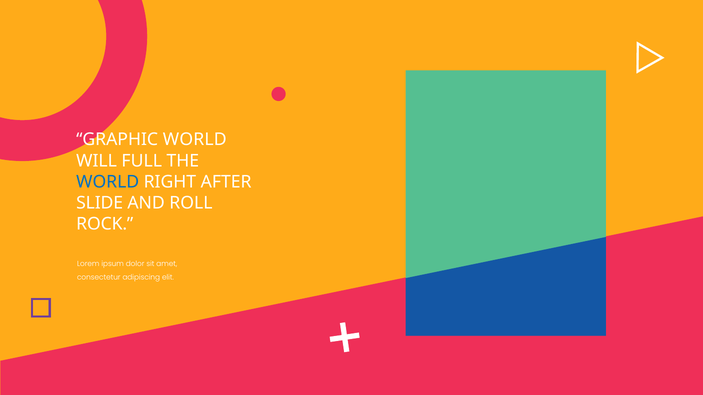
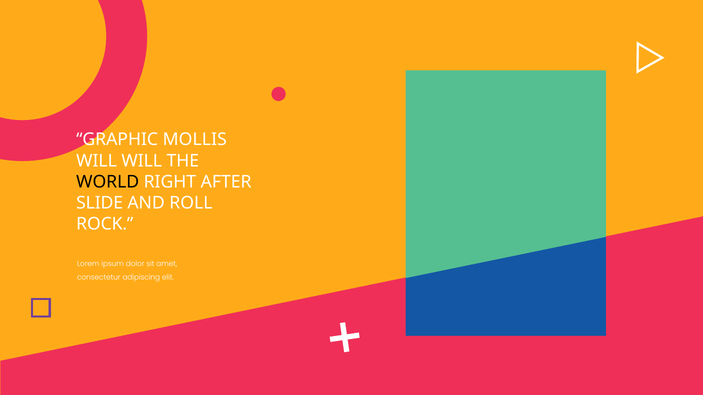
GRAPHIC WORLD: WORLD -> MOLLIS (195, 140)
WILL FULL: FULL -> WILL (142, 161)
WORLD colour: blue -> black (108, 182)
